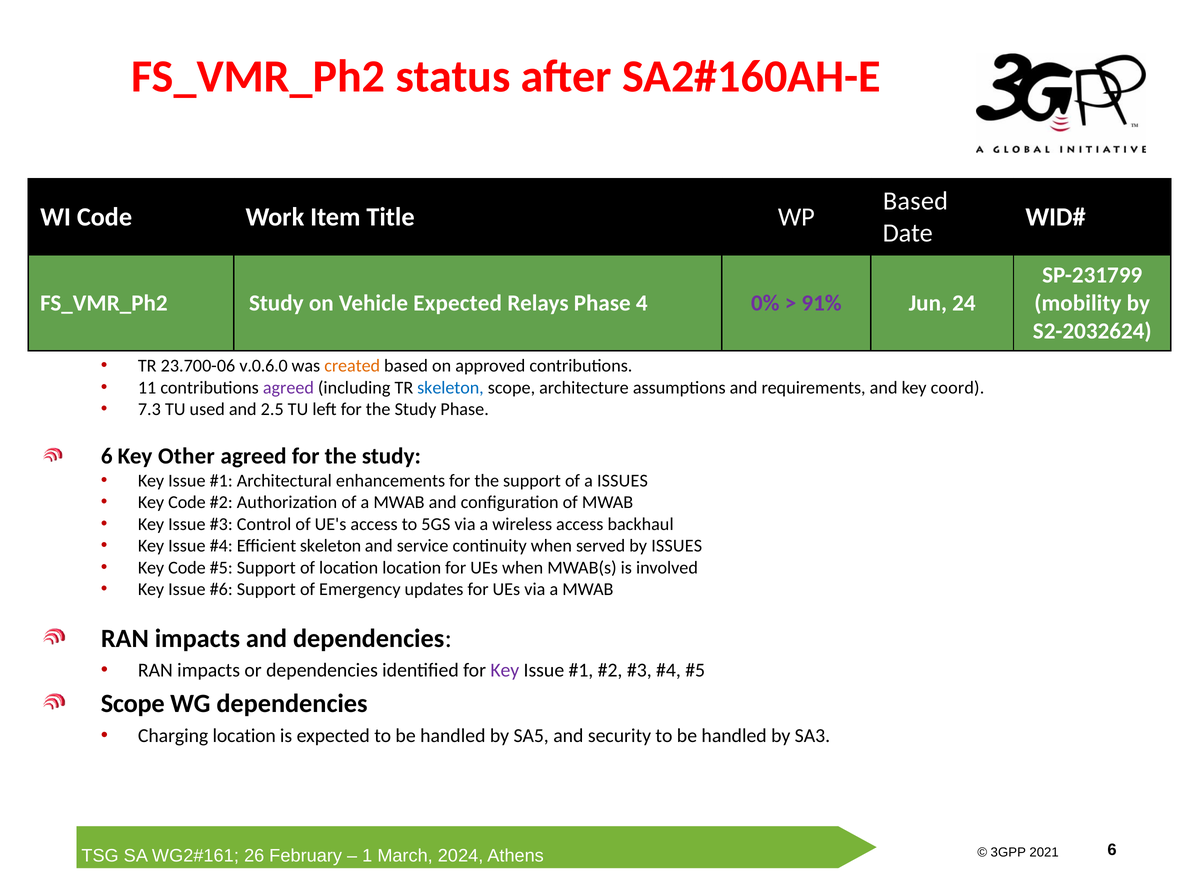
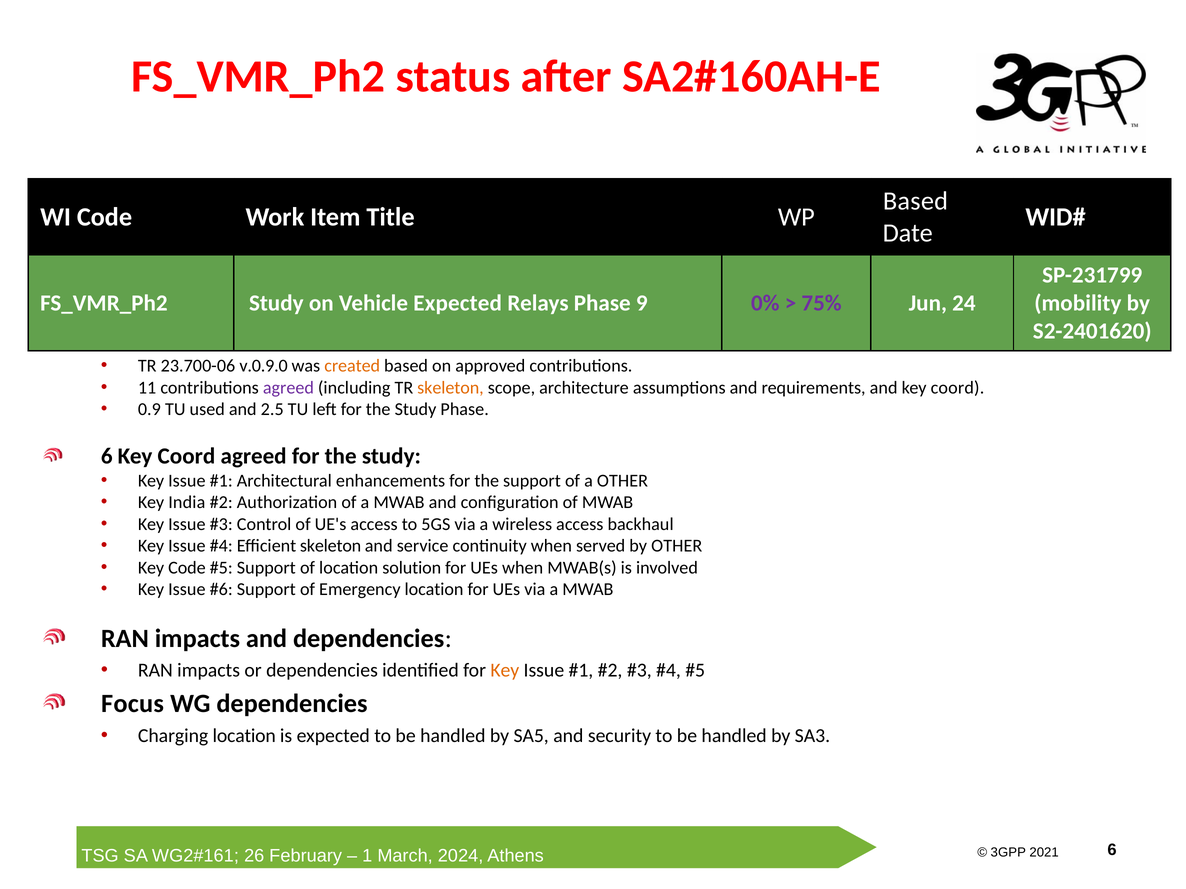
4: 4 -> 9 (642, 303)
91%: 91% -> 75% (822, 303)
S2-2032624: S2-2032624 -> S2-2401620 (1092, 331)
v.0.6.0: v.0.6.0 -> v.0.9.0 (264, 366)
skeleton colour: blue -> orange (450, 388)
7.3: 7.3 -> 0.9 (149, 410)
6 Key Other: Other -> Coord (186, 457)
a ISSUES: ISSUES -> OTHER (622, 481)
Code: Code -> India (187, 503)
by ISSUES: ISSUES -> OTHER (677, 546)
location location: location -> solution (412, 568)
Emergency updates: updates -> location (434, 590)
Key colour: purple -> orange (505, 671)
Scope: Scope -> Focus (132, 704)
